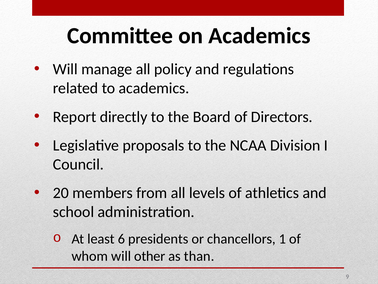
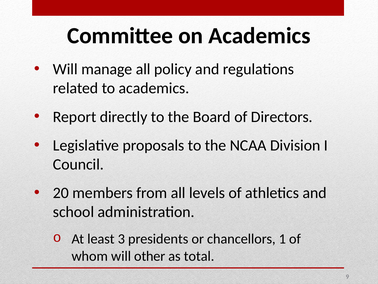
6: 6 -> 3 (121, 239)
than: than -> total (199, 256)
